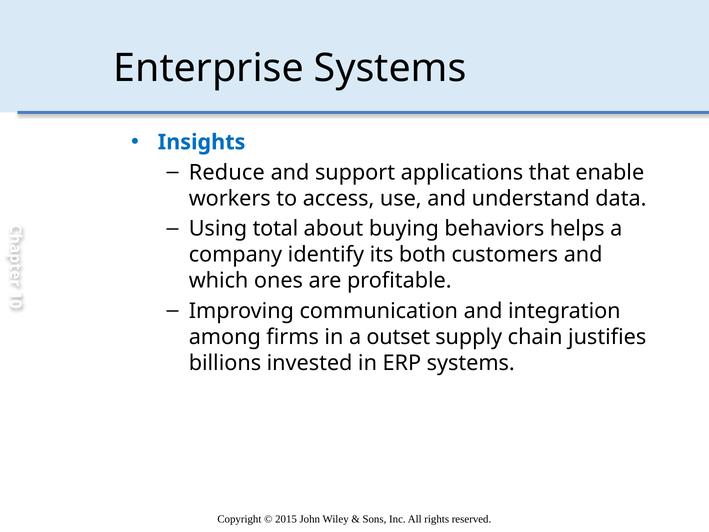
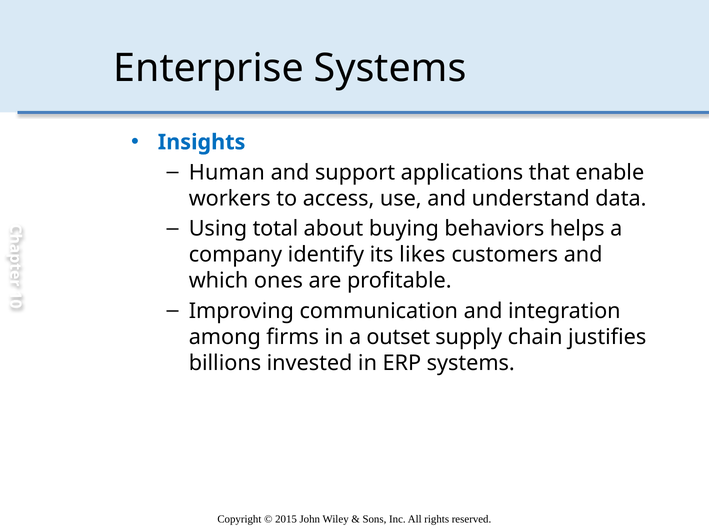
Reduce: Reduce -> Human (227, 172)
both: both -> likes (422, 255)
